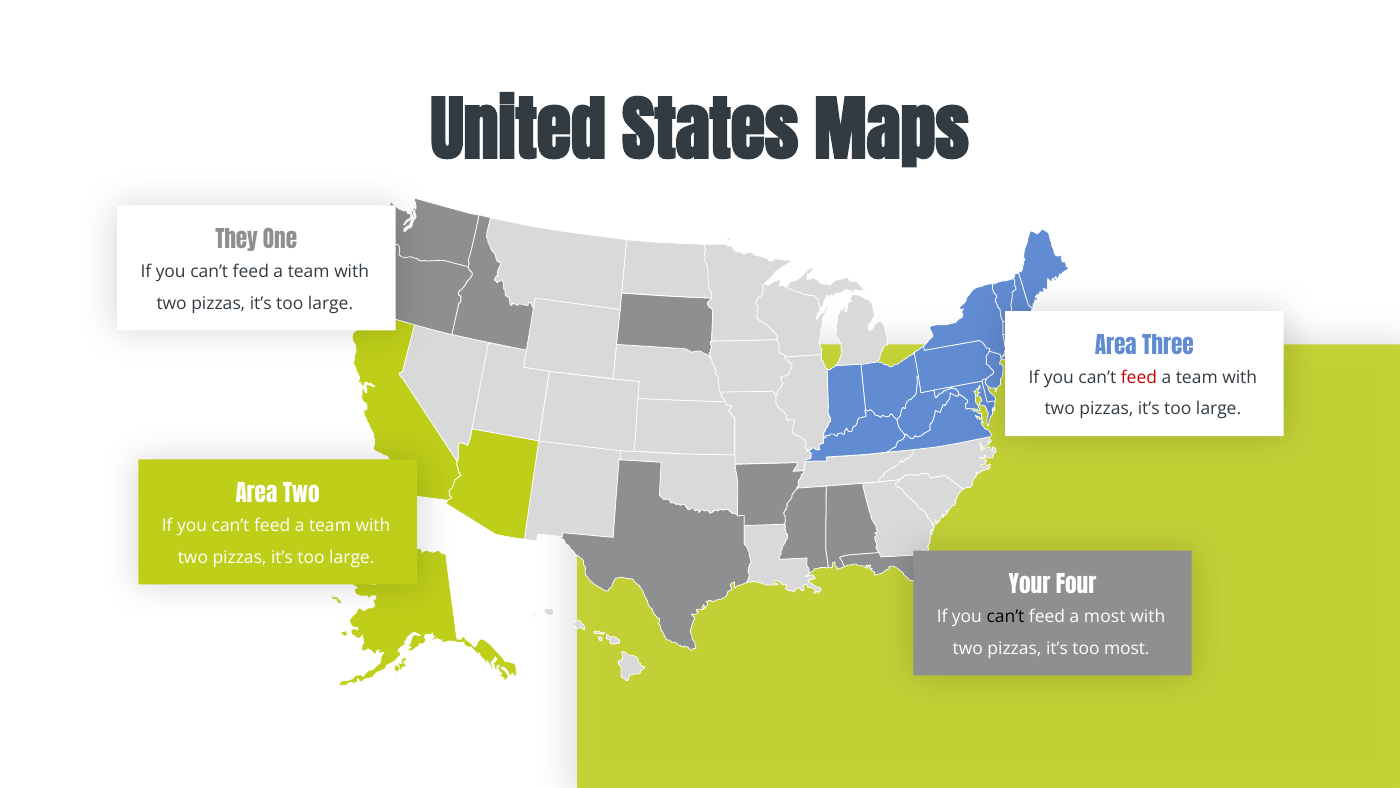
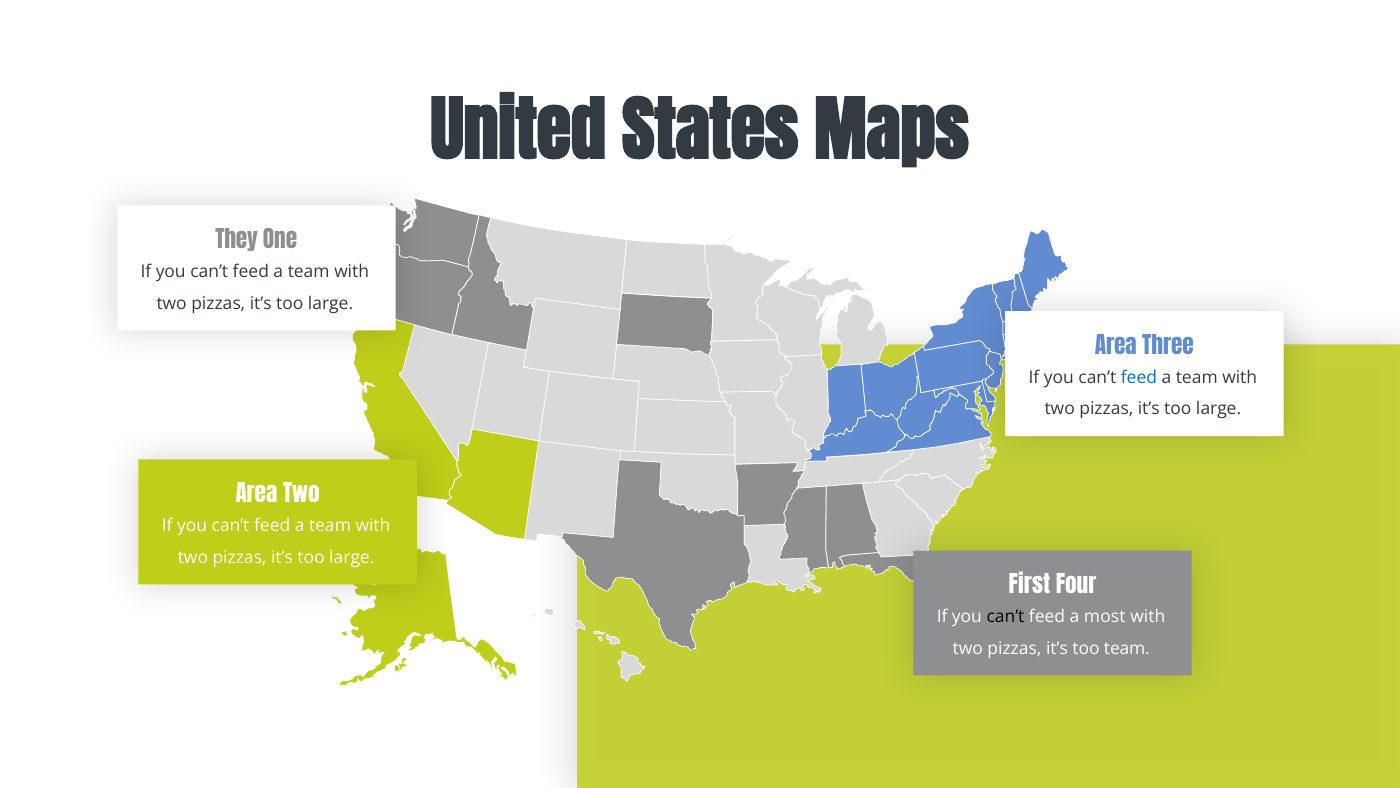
feed colour: red -> blue (1139, 377)
Your: Your -> First (1029, 586)
too most: most -> team (1127, 648)
